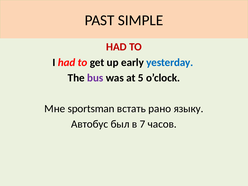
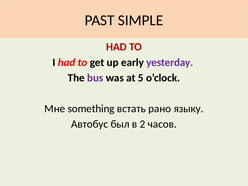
yesterday colour: blue -> purple (170, 62)
sportsman: sportsman -> something (91, 109)
7: 7 -> 2 (142, 124)
